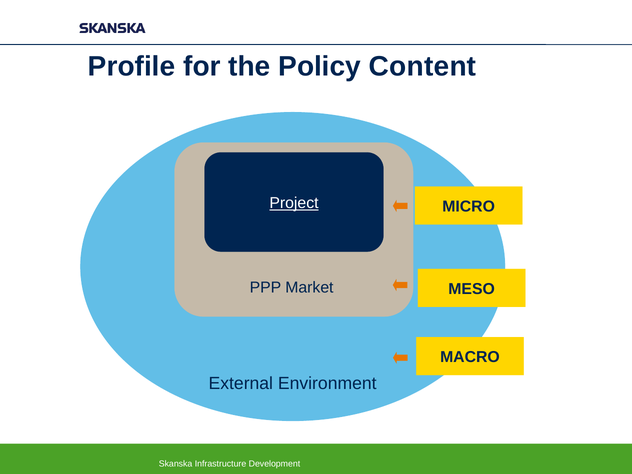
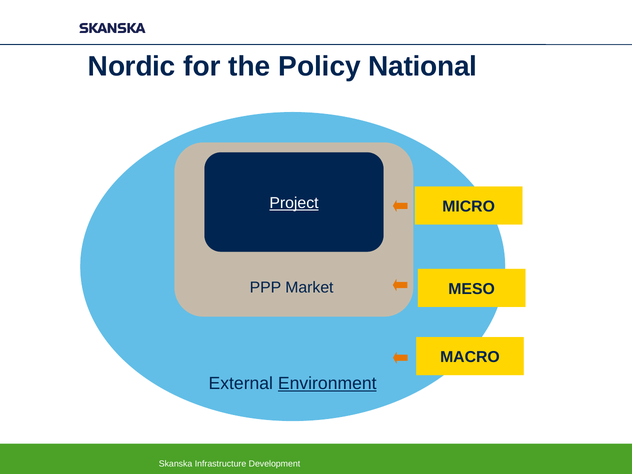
Profile: Profile -> Nordic (132, 66)
Content: Content -> National (423, 66)
Environment underline: none -> present (327, 384)
